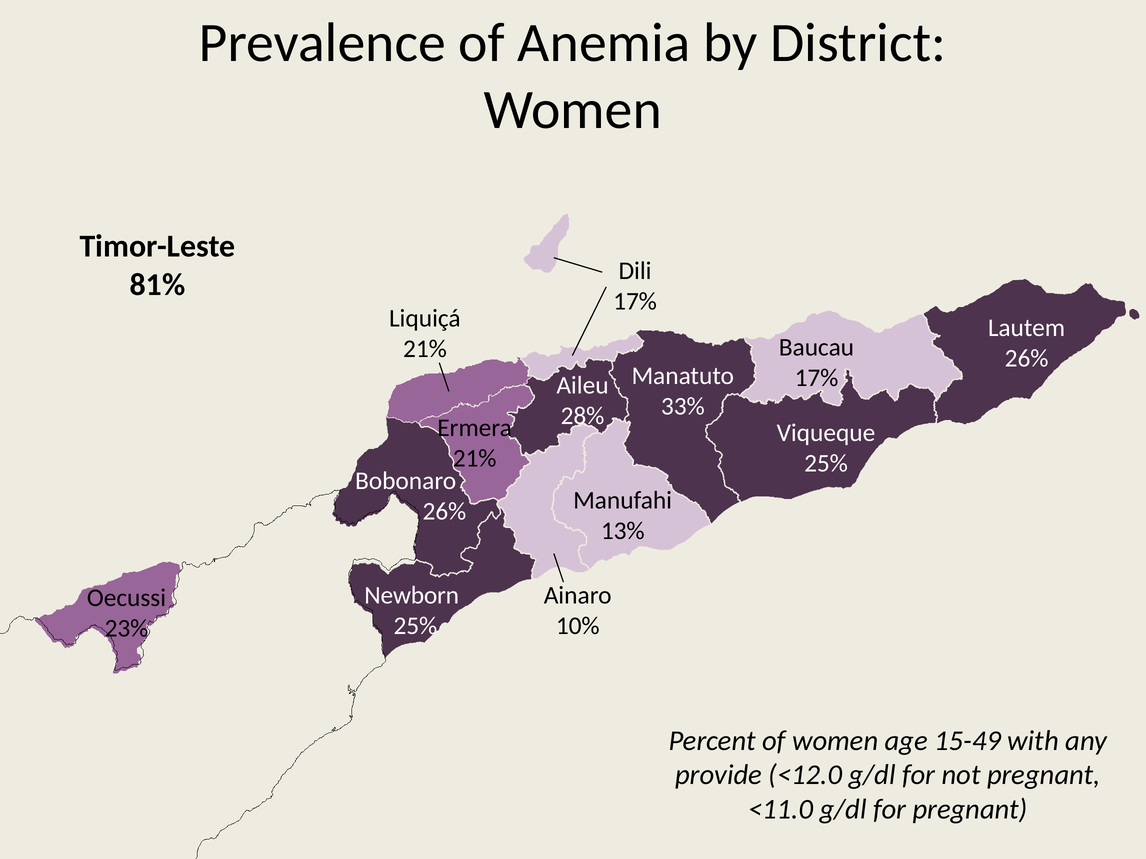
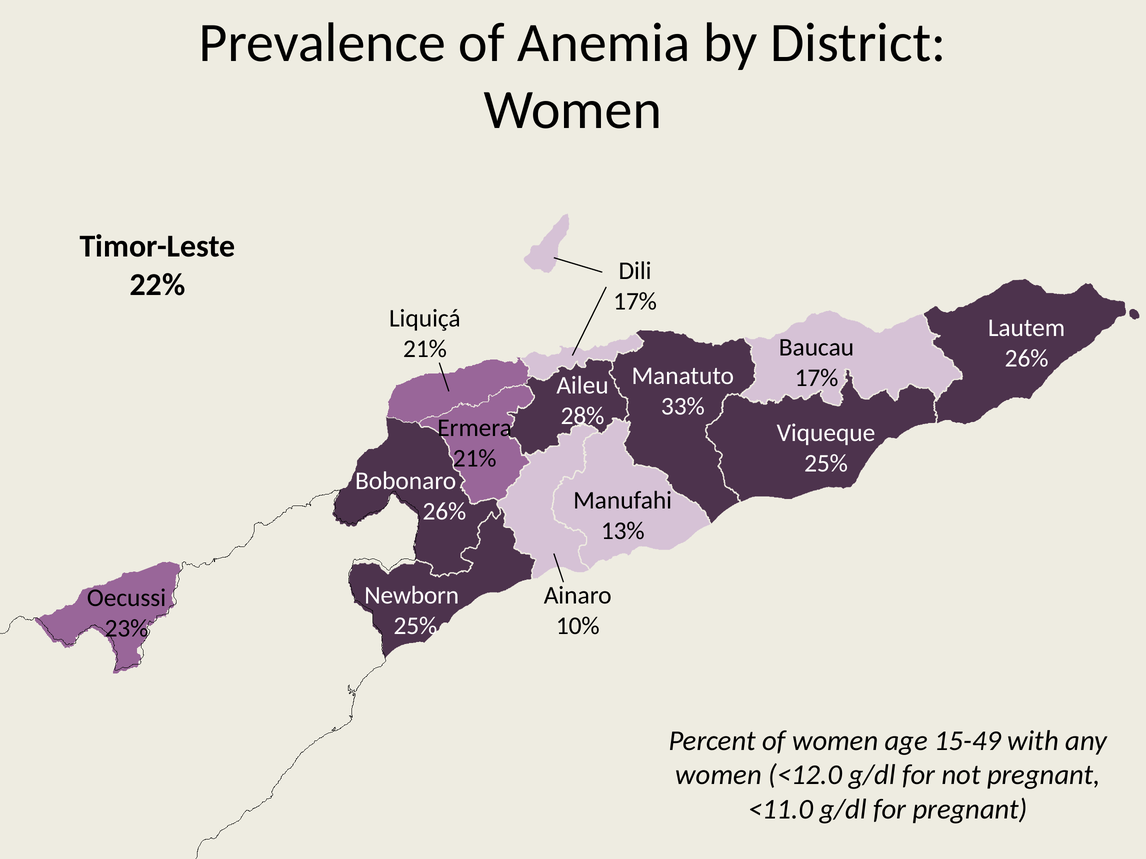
81%: 81% -> 22% (158, 285)
provide: provide -> women (719, 775)
